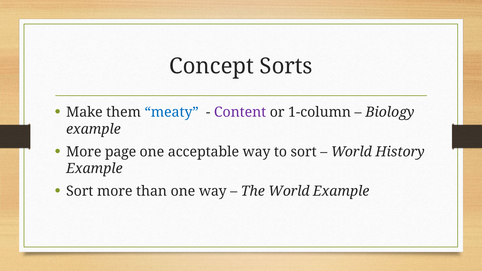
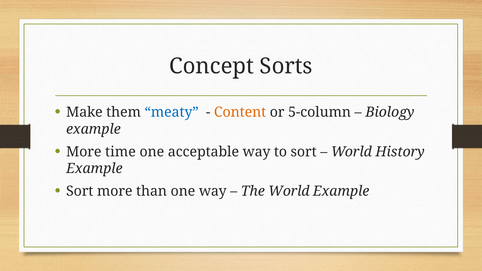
Content colour: purple -> orange (240, 112)
1-column: 1-column -> 5-column (320, 112)
page: page -> time (120, 152)
